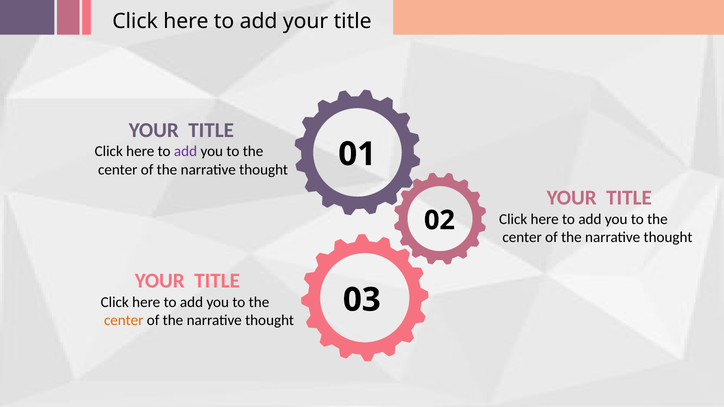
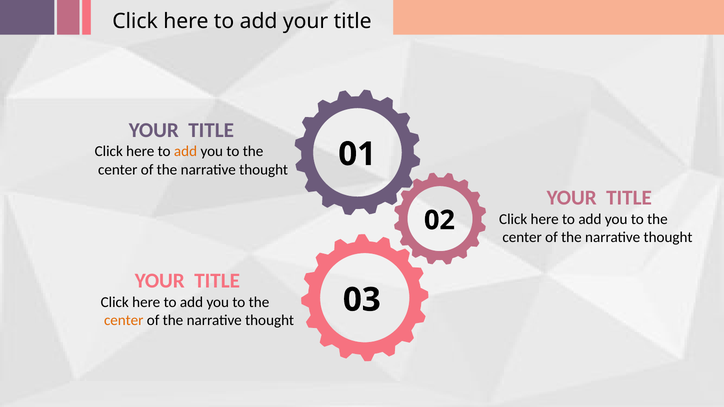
add colour: purple -> orange (186, 152)
